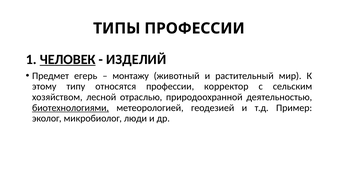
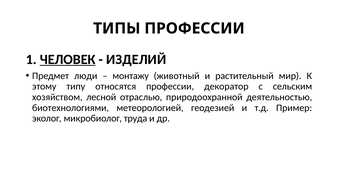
егерь: егерь -> люди (86, 76)
корректор: корректор -> декоратор (226, 87)
биотехнологиями underline: present -> none (71, 108)
люди: люди -> труда (136, 118)
